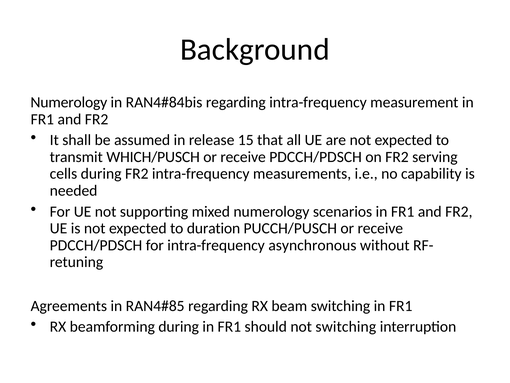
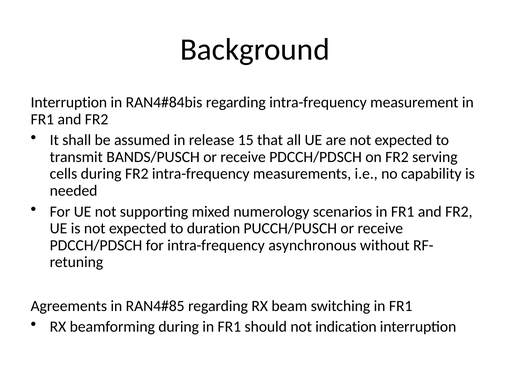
Numerology: Numerology -> Interruption (69, 102)
WHICH/PUSCH: WHICH/PUSCH -> BANDS/PUSCH (153, 157)
not switching: switching -> indication (346, 326)
